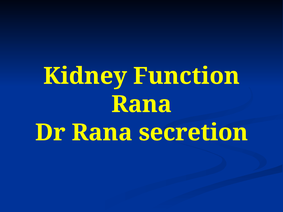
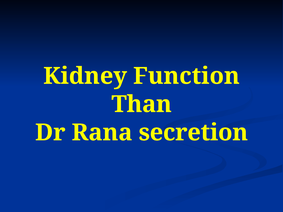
Rana: Rana -> Than (142, 104)
